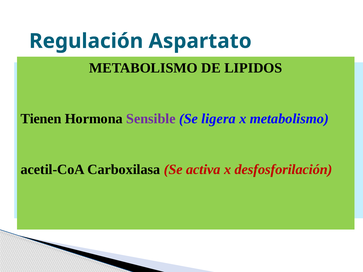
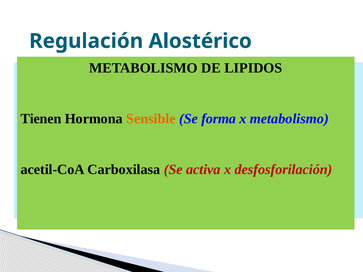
Aspartato: Aspartato -> Alostérico (200, 41)
Sensible colour: purple -> orange (151, 119)
ligera: ligera -> forma (219, 119)
